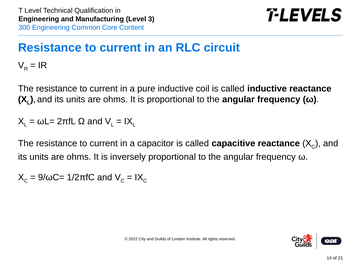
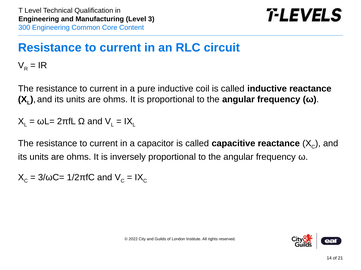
9/ωC=: 9/ωC= -> 3/ωC= (51, 178)
